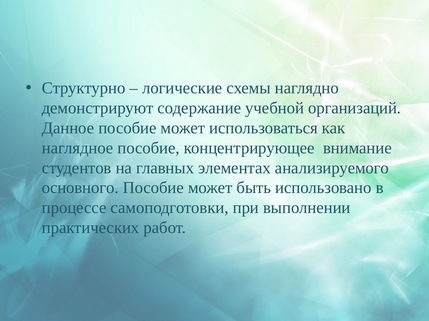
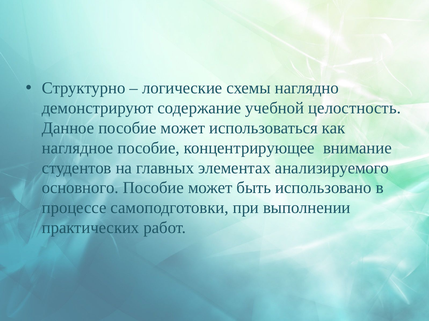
организаций: организаций -> целостность (355, 108)
